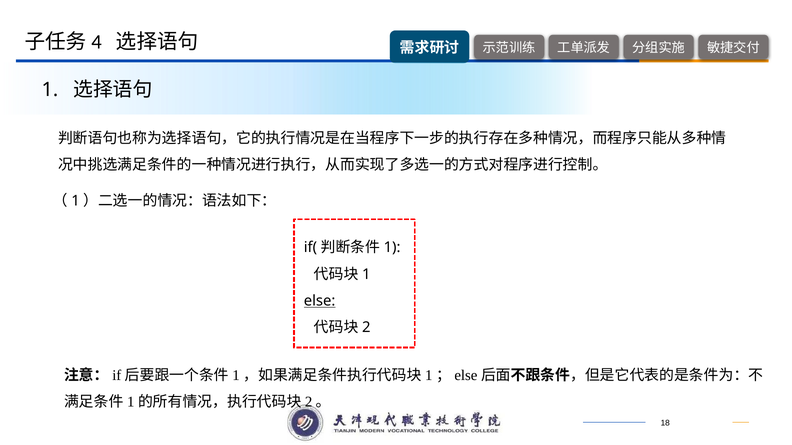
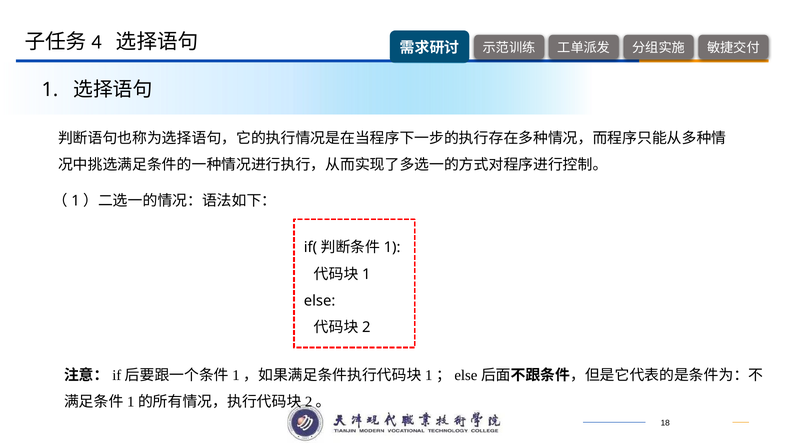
else underline: present -> none (320, 301)
